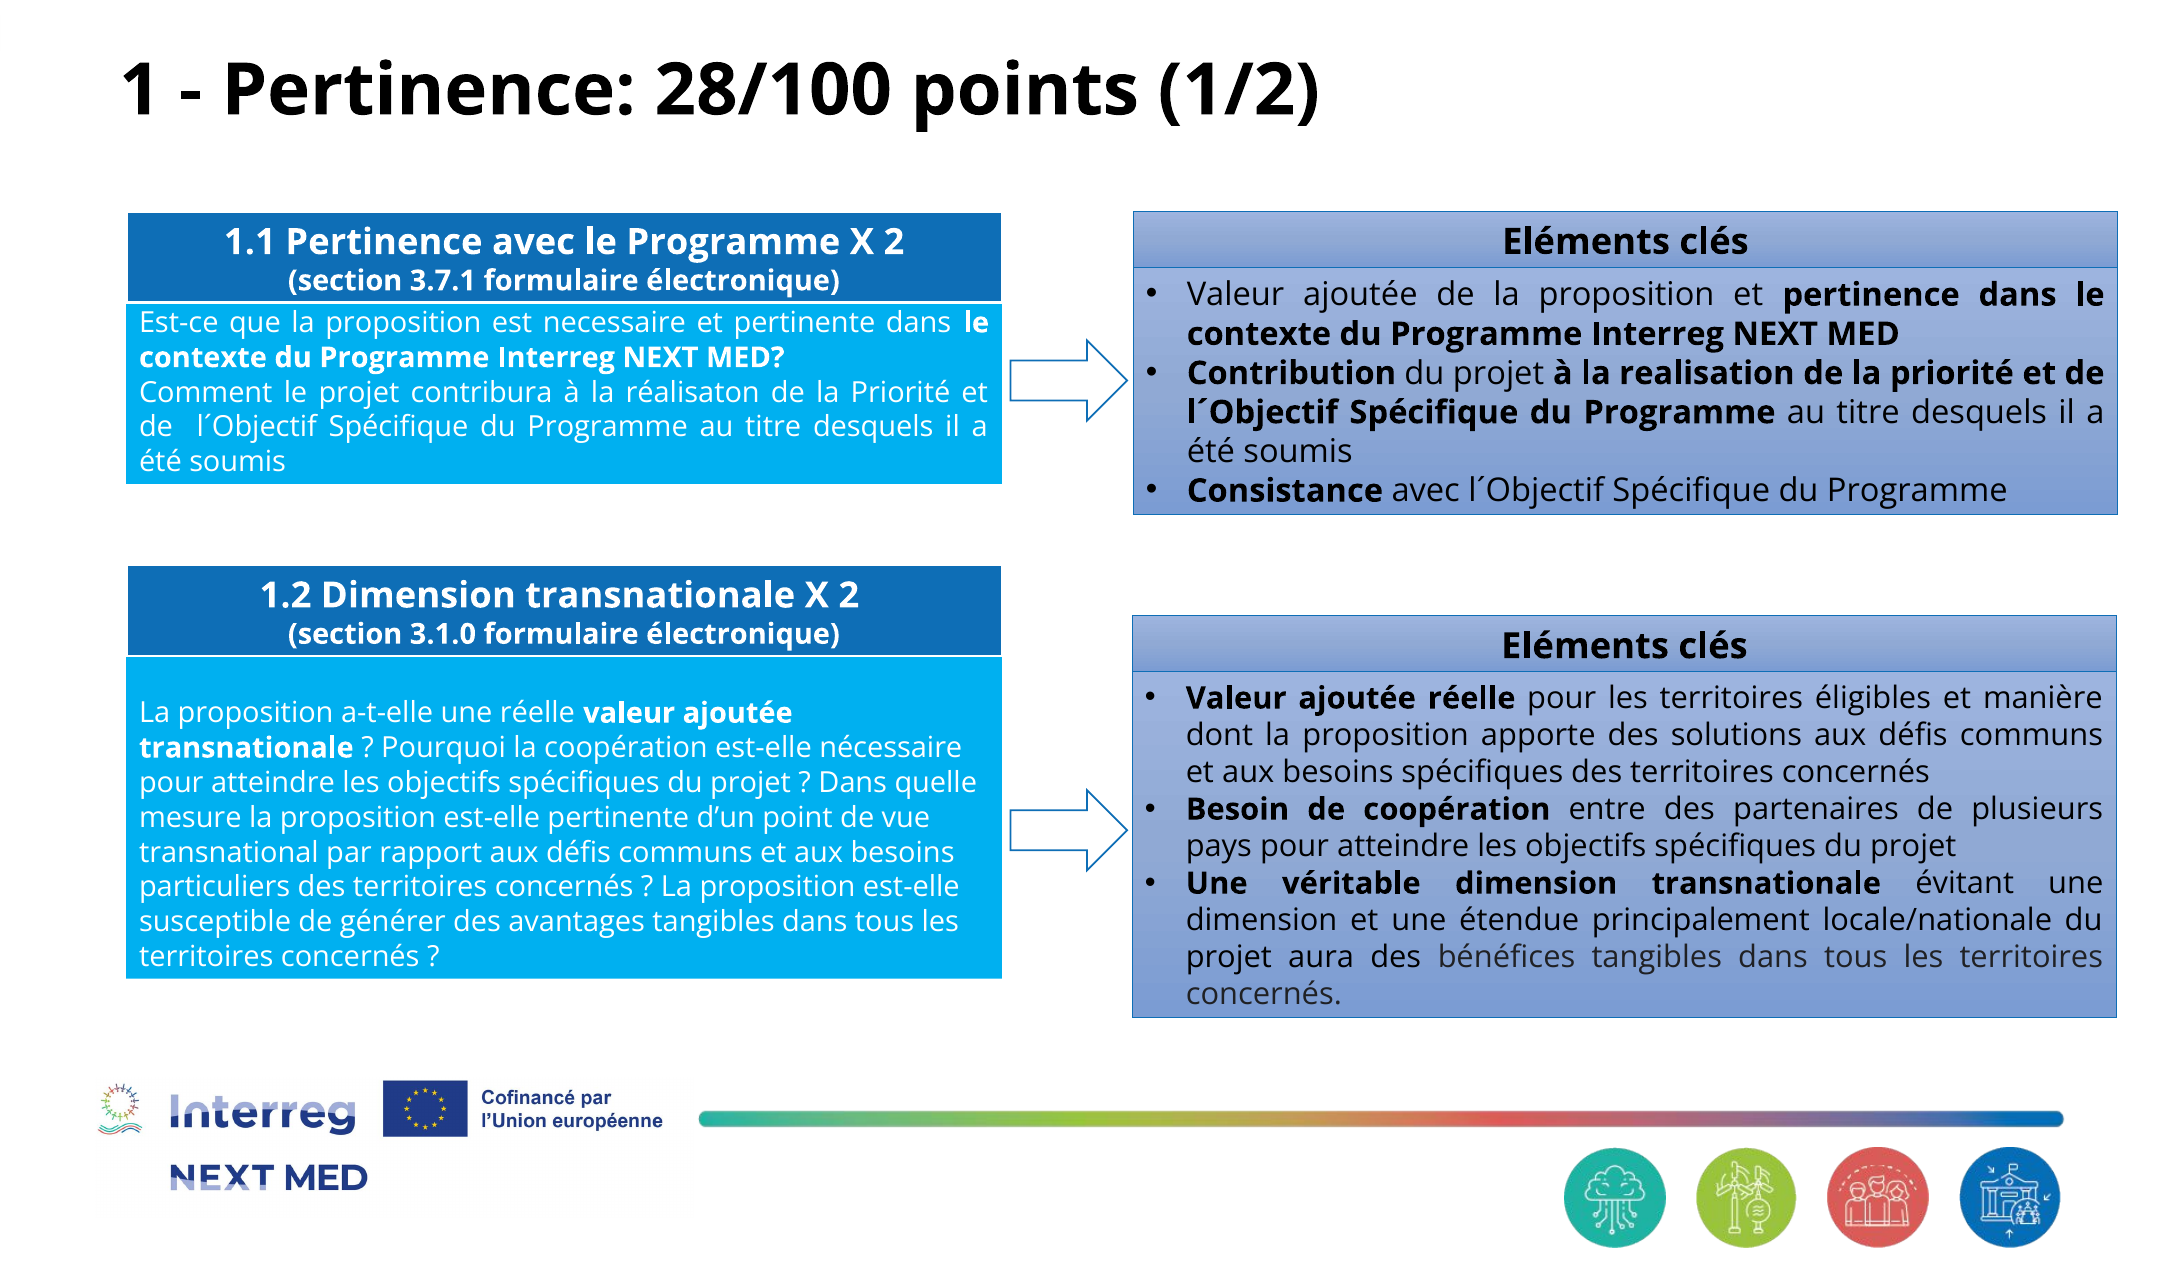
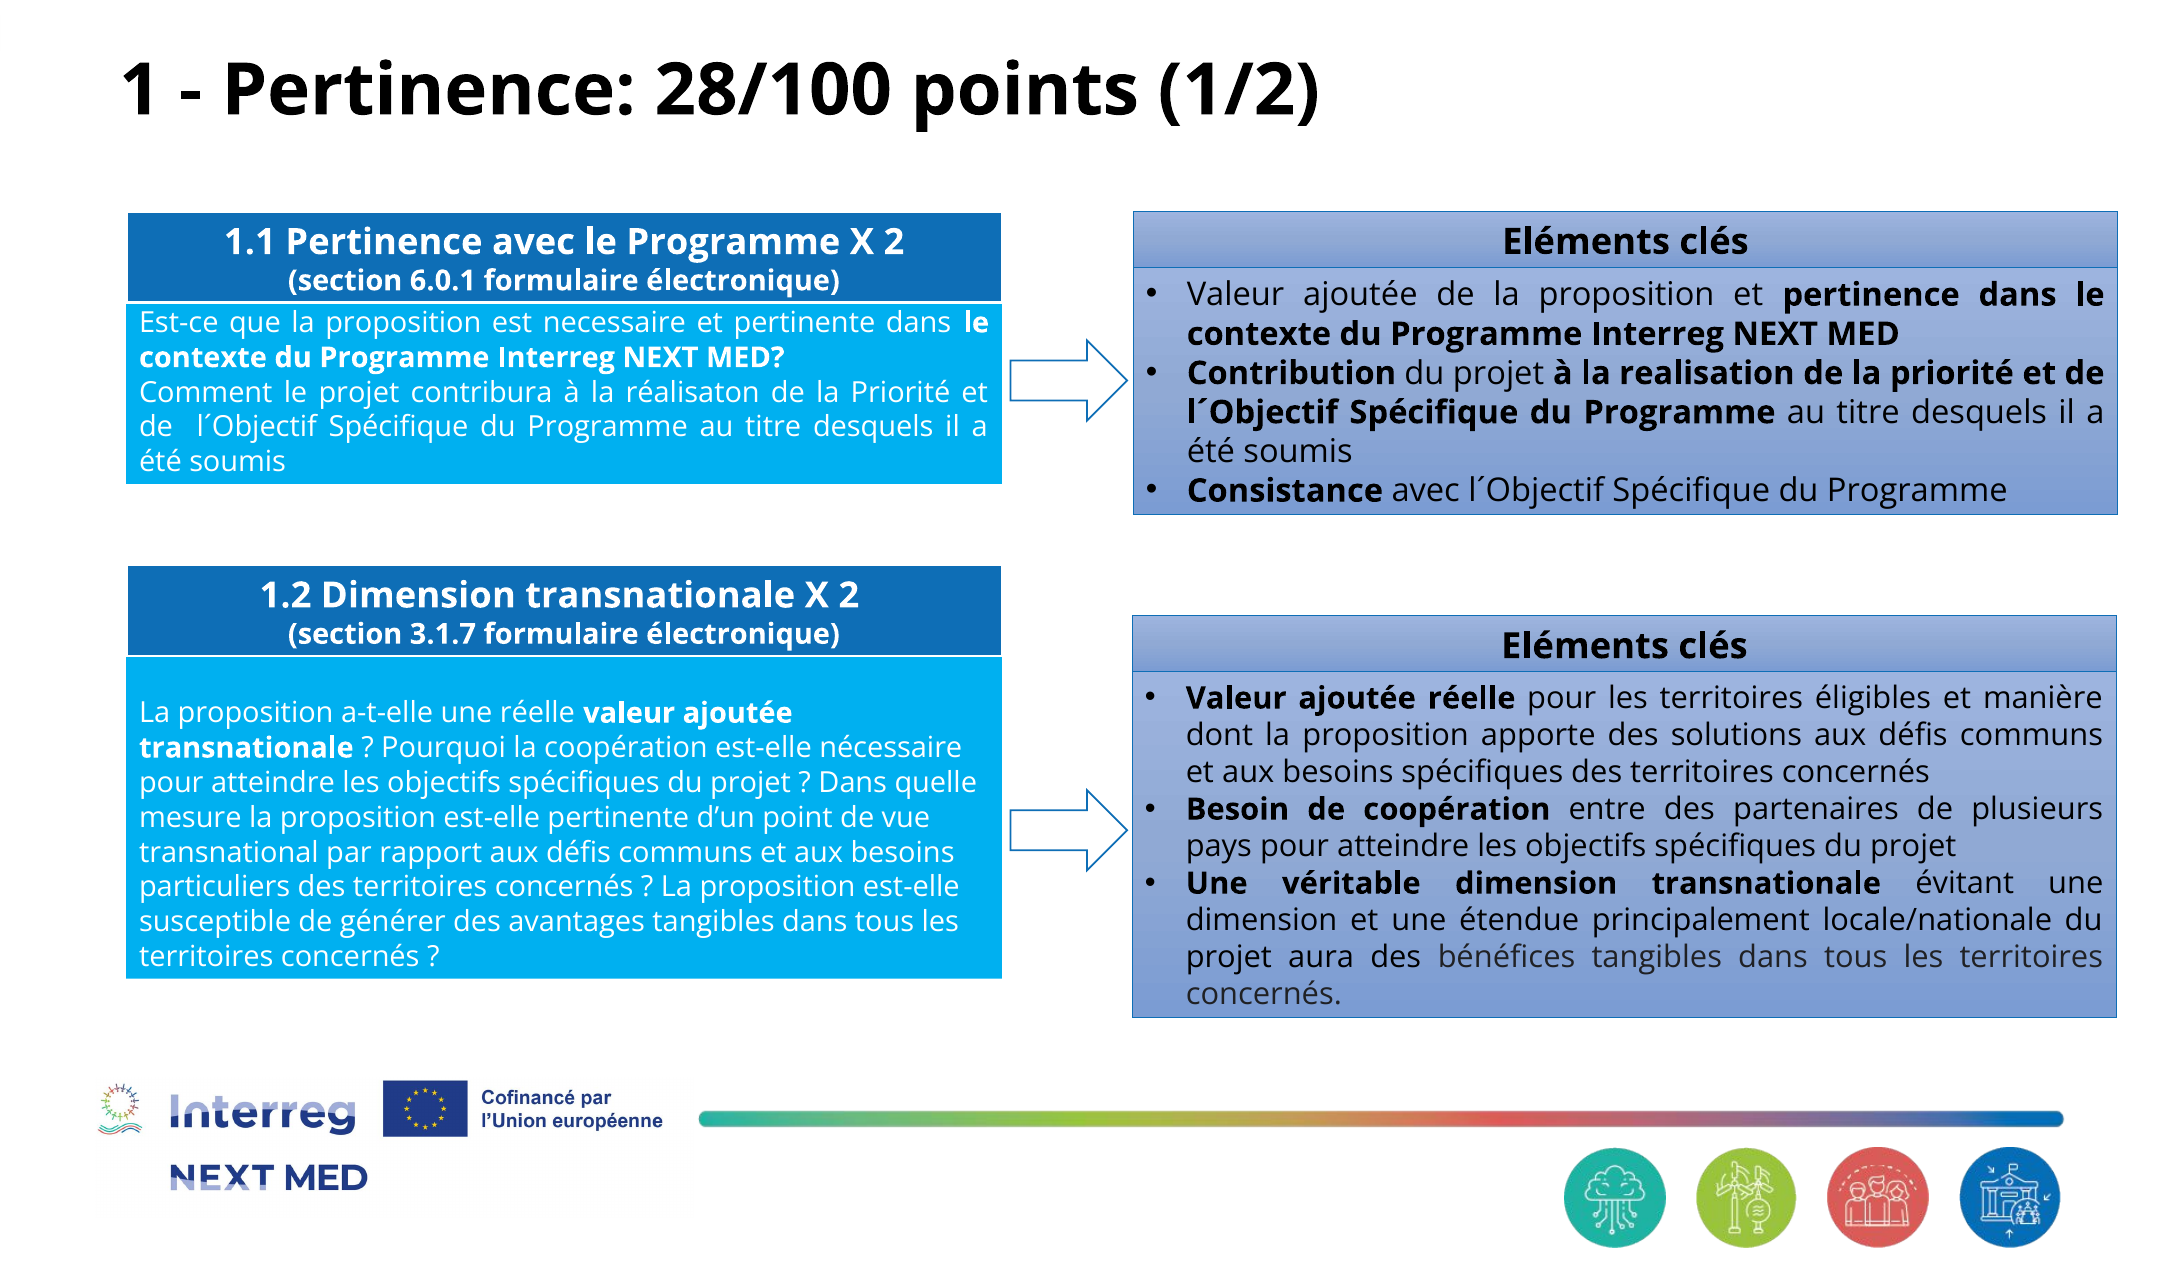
3.7.1: 3.7.1 -> 6.0.1 (443, 281)
3.1.0: 3.1.0 -> 3.1.7 (443, 634)
